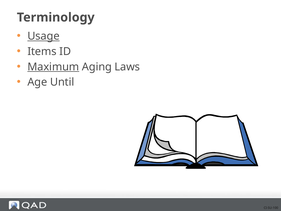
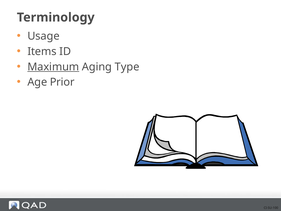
Usage underline: present -> none (43, 36)
Laws: Laws -> Type (127, 67)
Until: Until -> Prior (62, 82)
